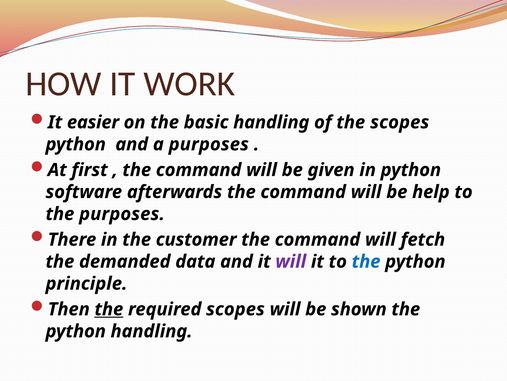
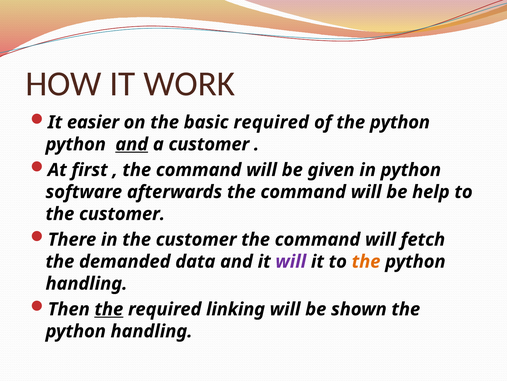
basic handling: handling -> required (271, 122)
of the scopes: scopes -> python (400, 122)
and underline: none -> present (132, 144)
a purposes: purposes -> customer (209, 144)
purposes: purposes -> customer (122, 214)
the colour: blue -> orange (366, 261)
principle: principle -> handling (86, 283)
required scopes: scopes -> linking (236, 309)
